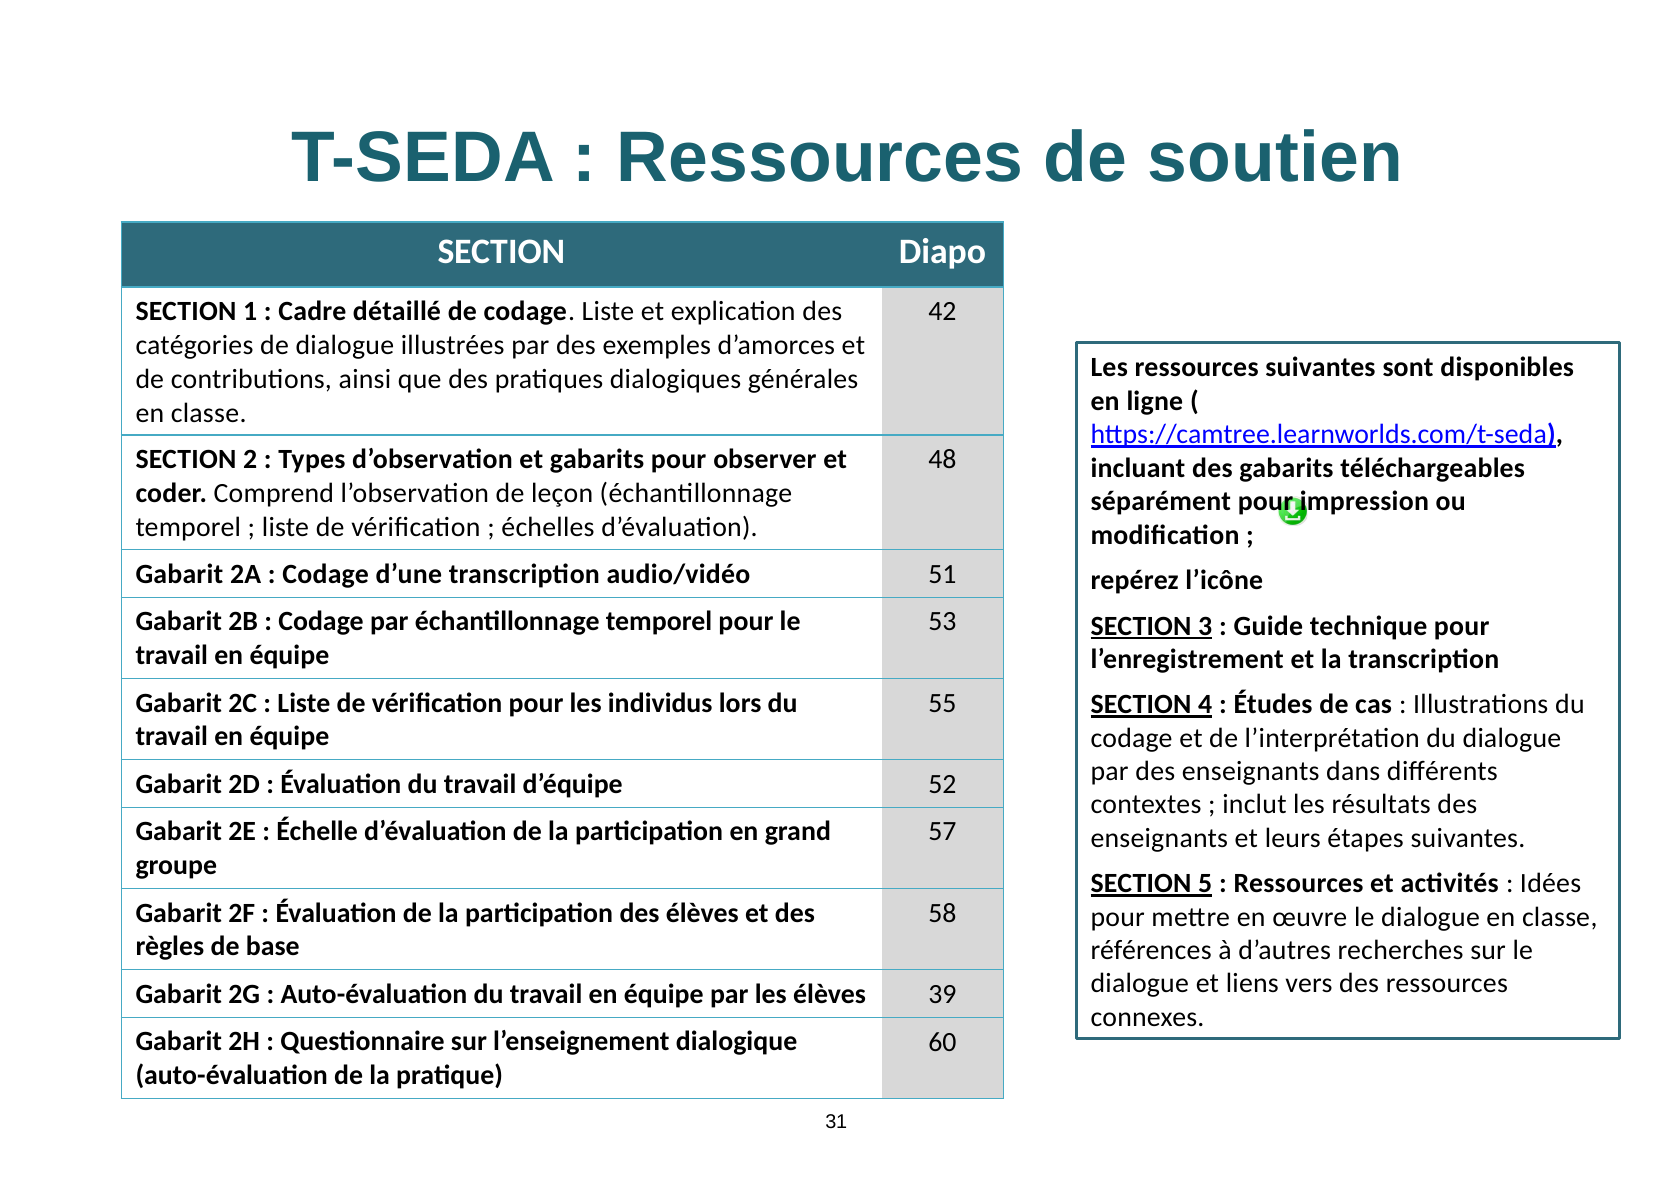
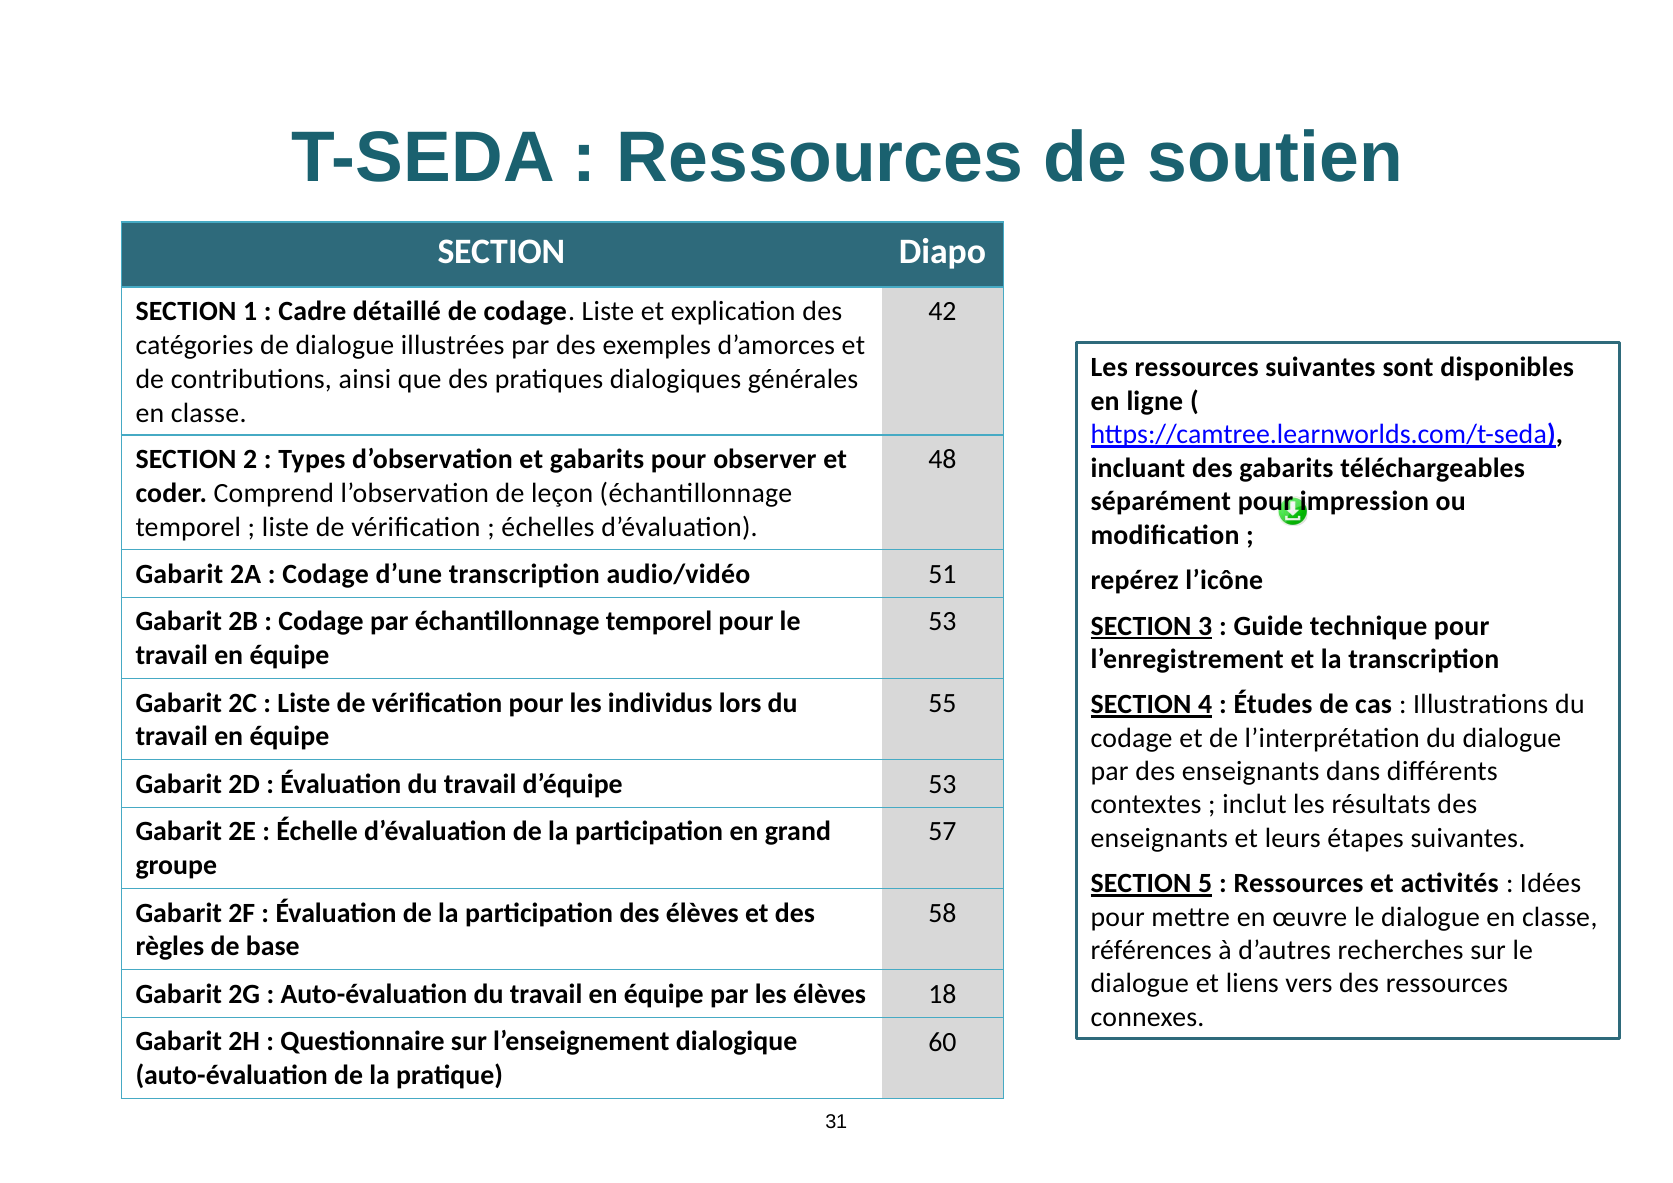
d’équipe 52: 52 -> 53 (942, 784)
39: 39 -> 18 (942, 994)
